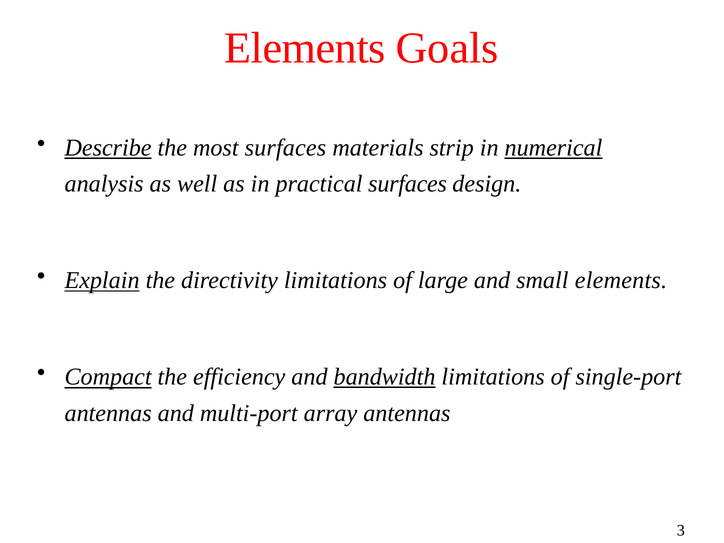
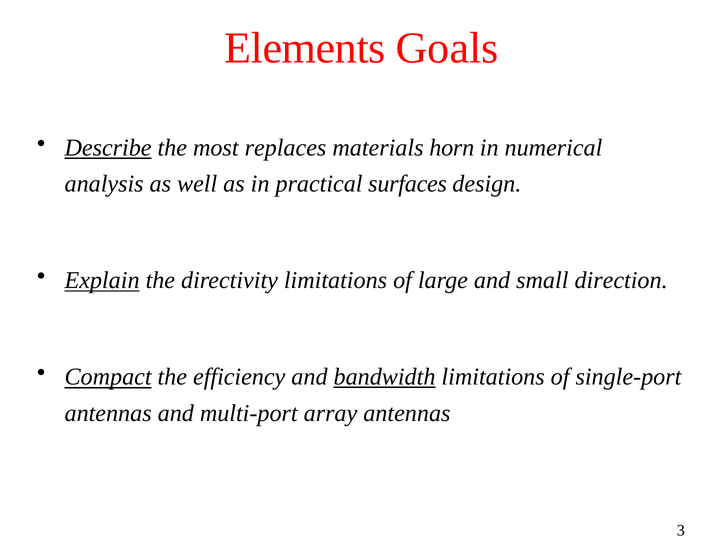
most surfaces: surfaces -> replaces (285, 148)
strip: strip -> horn (452, 148)
numerical underline: present -> none (553, 148)
small elements: elements -> direction (621, 280)
